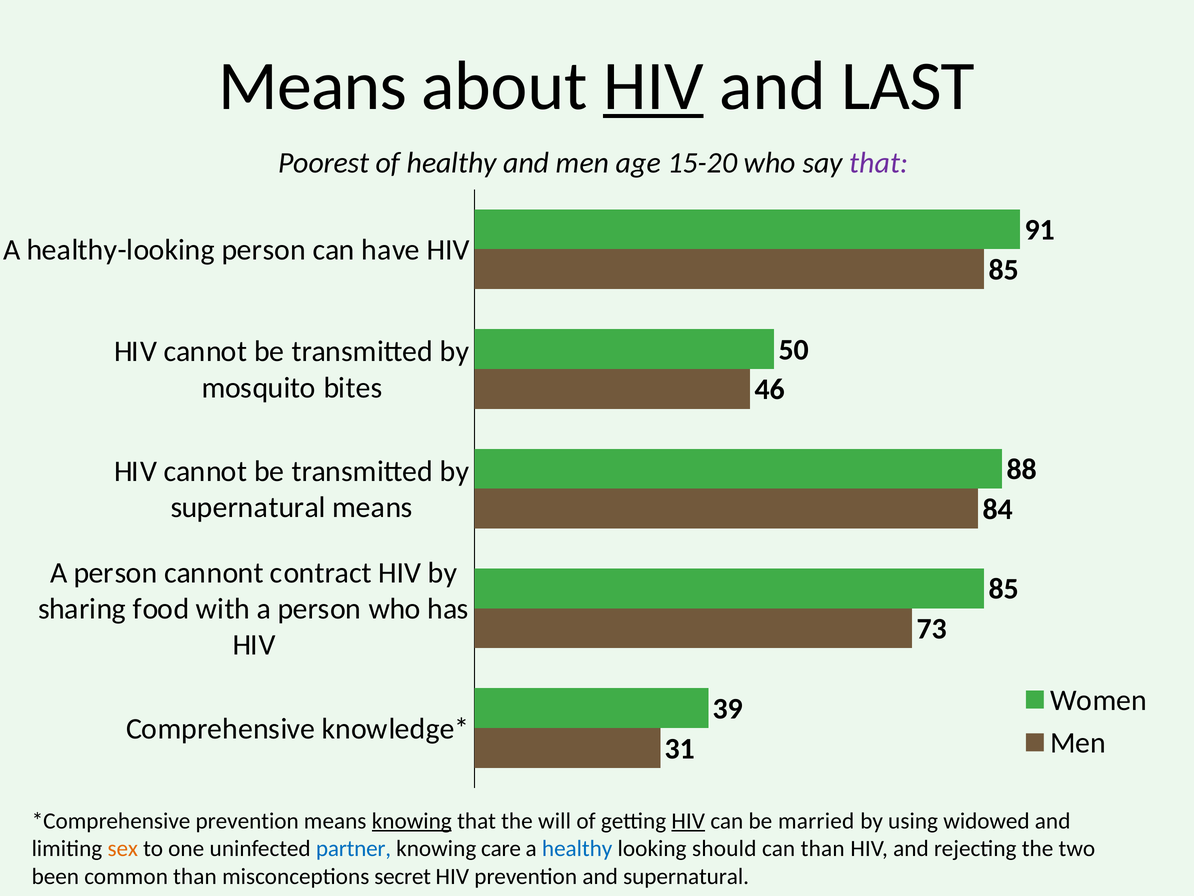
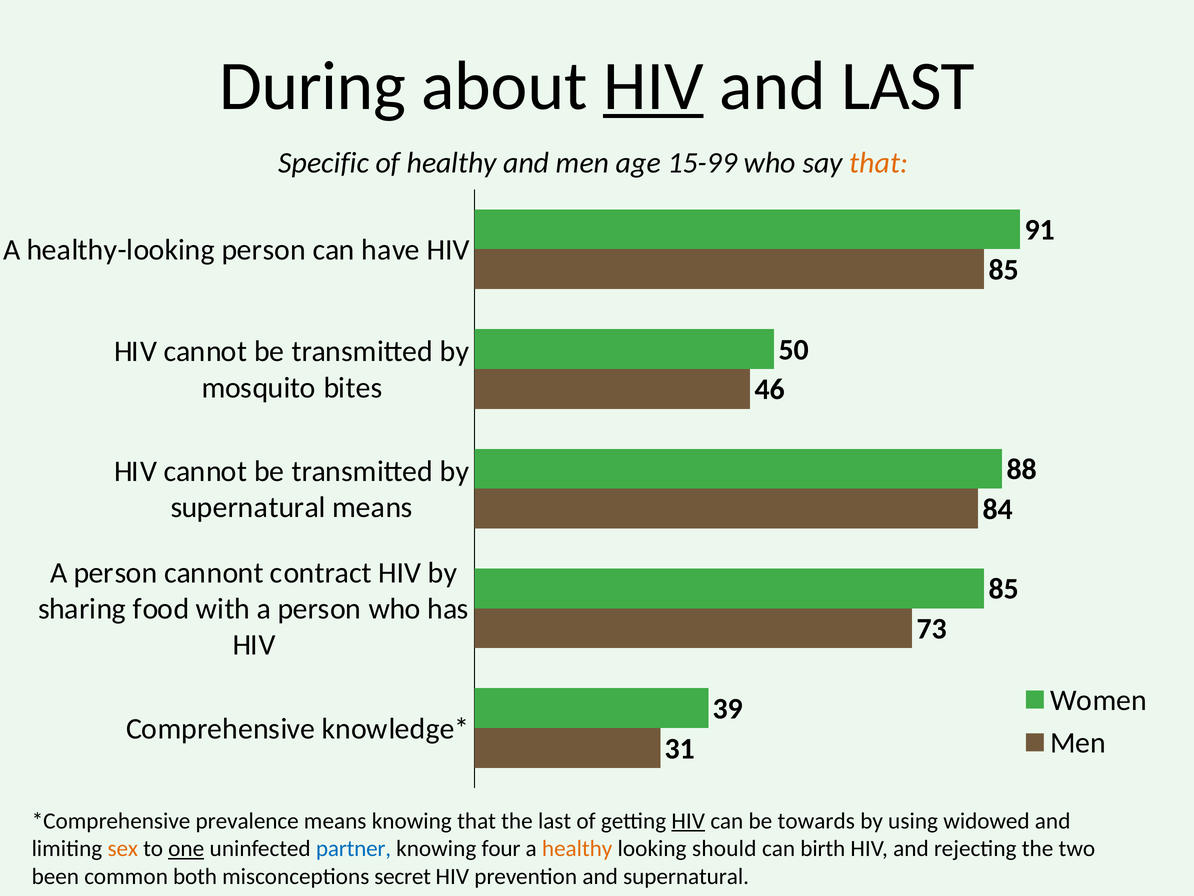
Means: Means -> During (313, 86)
Poorest: Poorest -> Specific (324, 163)
15-20: 15-20 -> 15-99 (702, 163)
that colour: purple -> orange (879, 163)
prevention: prevention -> prevalence (247, 820)
knowing underline: present -> none (412, 820)
the will: will -> last (555, 820)
married: married -> towards (816, 820)
one underline: none -> present (186, 848)
care: care -> four (501, 848)
healthy colour: blue -> orange (577, 848)
can than: than -> birth (823, 848)
common than: than -> both (195, 876)
